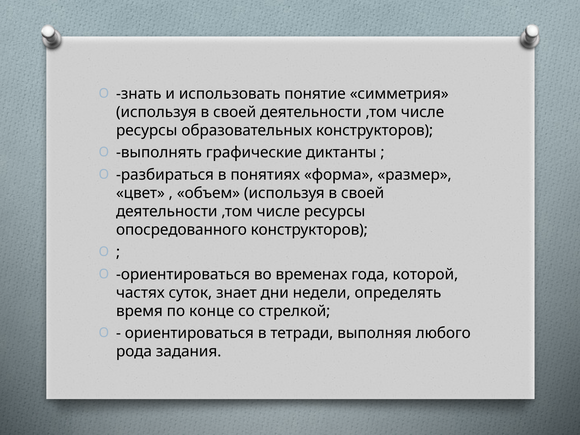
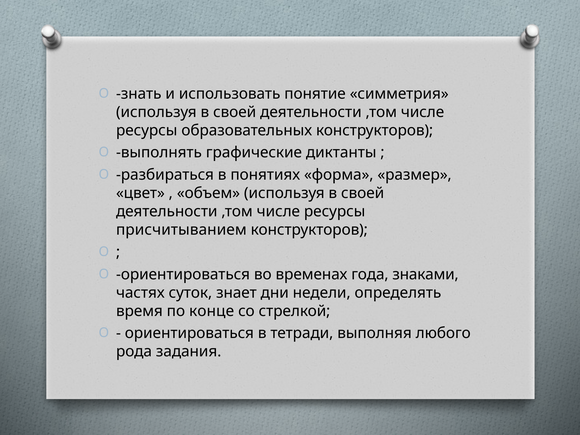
опосредованного: опосредованного -> присчитыванием (181, 230)
которой: которой -> знаками (425, 274)
